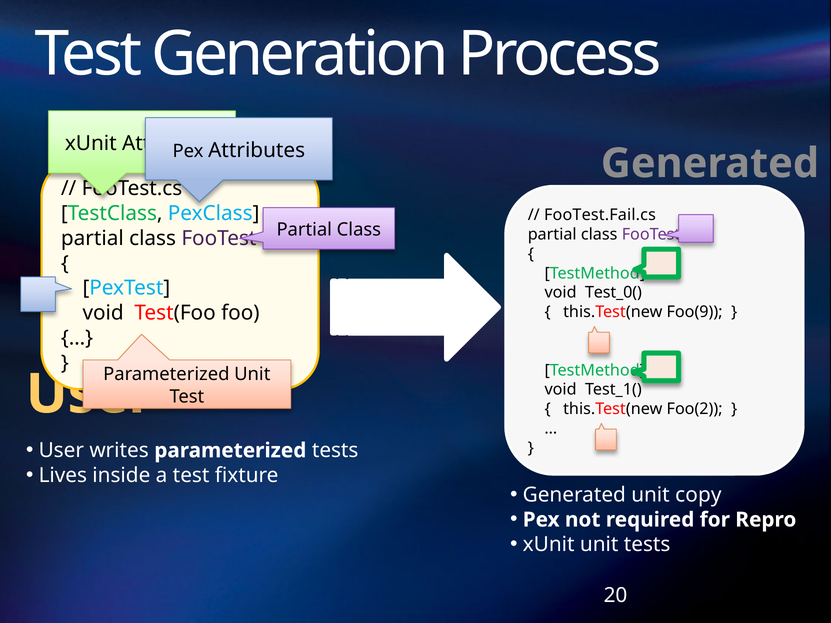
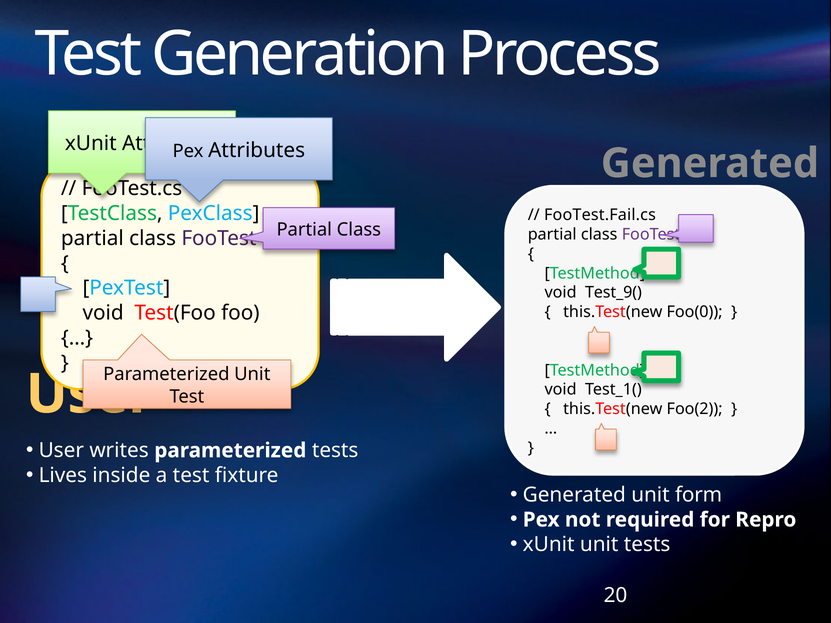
Test_0(: Test_0( -> Test_9( (613, 293)
Foo(9: Foo(9 -> Foo(0 (695, 312)
copy: copy -> form (699, 495)
